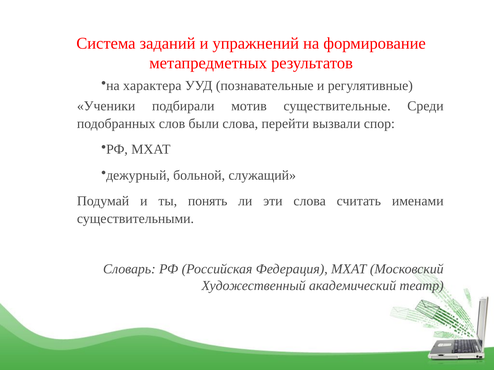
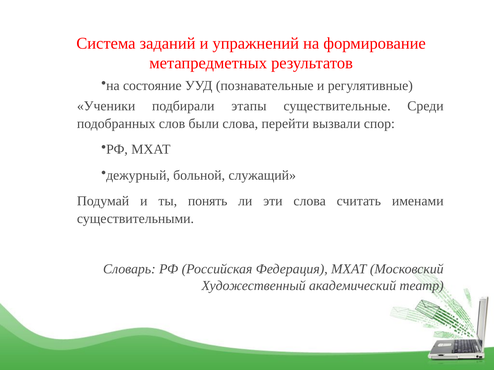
характера: характера -> состояние (152, 86)
мотив: мотив -> этапы (249, 106)
